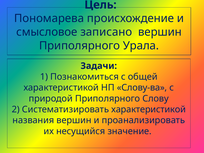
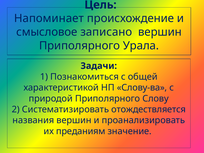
Пономарева: Пономарева -> Напоминает (49, 18)
Систематизировать характеристикой: характеристикой -> отождествляется (149, 109)
несущийся: несущийся -> преданиям (81, 131)
